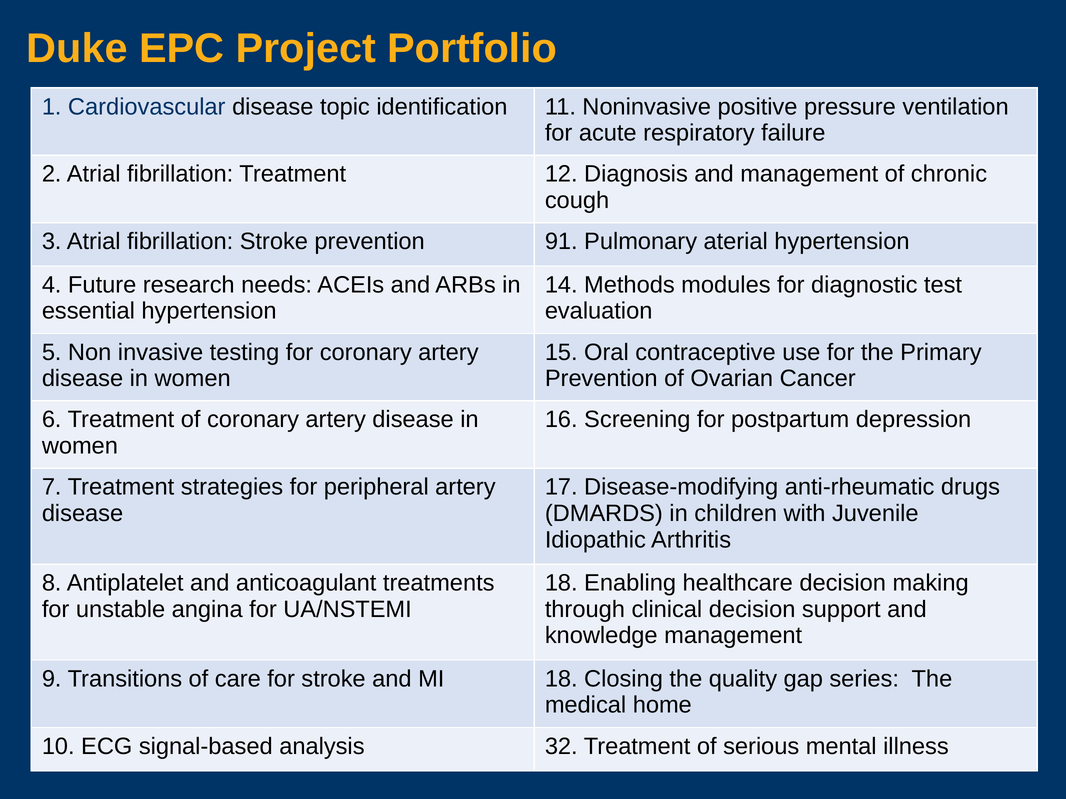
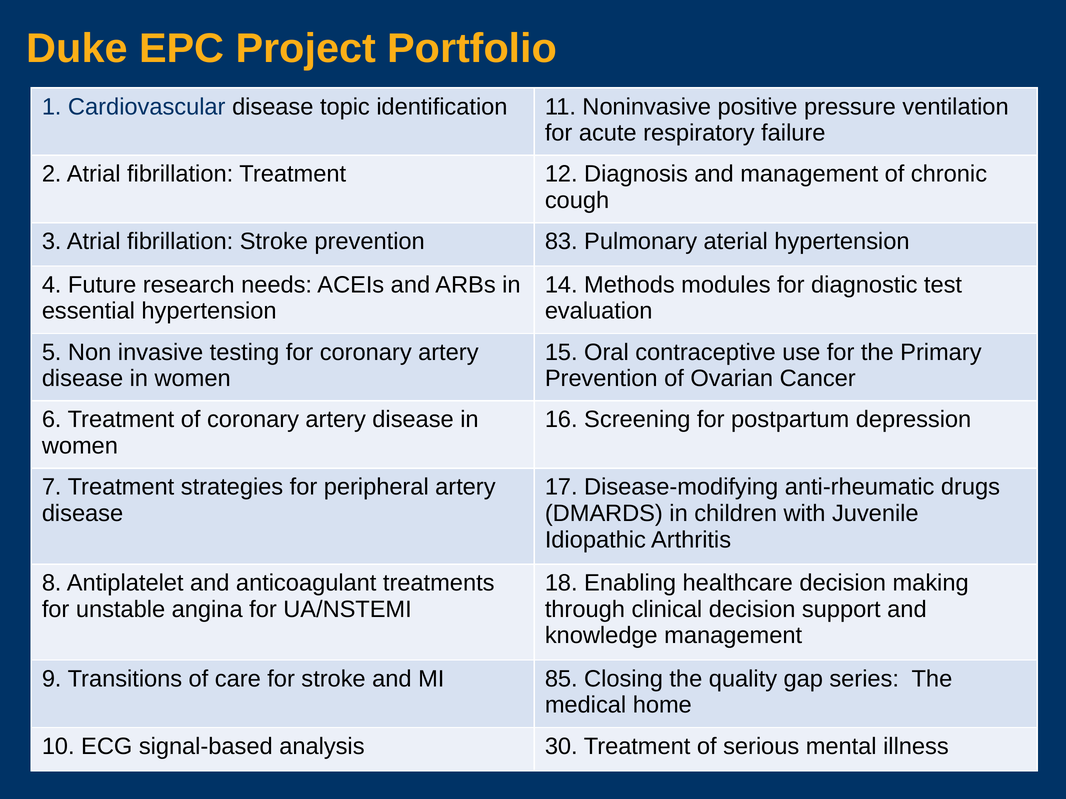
91: 91 -> 83 (561, 242)
MI 18: 18 -> 85 (561, 679)
32: 32 -> 30 (561, 747)
